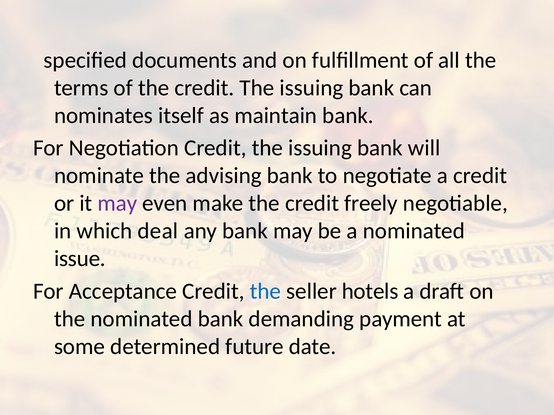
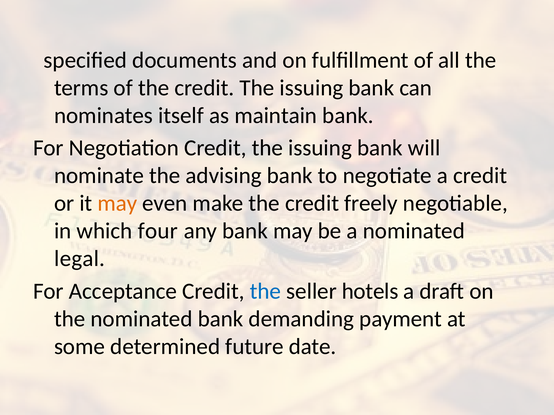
may colour: purple -> orange (117, 204)
deal: deal -> four (158, 231)
issue: issue -> legal (80, 259)
